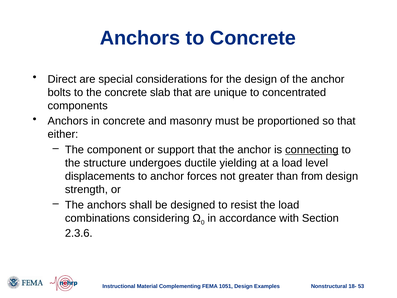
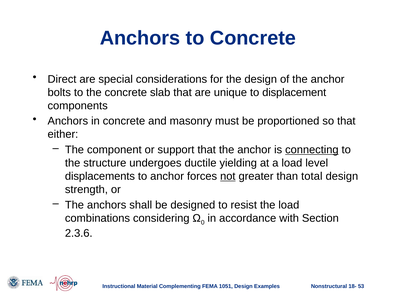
concentrated: concentrated -> displacement (294, 92)
not underline: none -> present (228, 176)
from: from -> total (312, 176)
